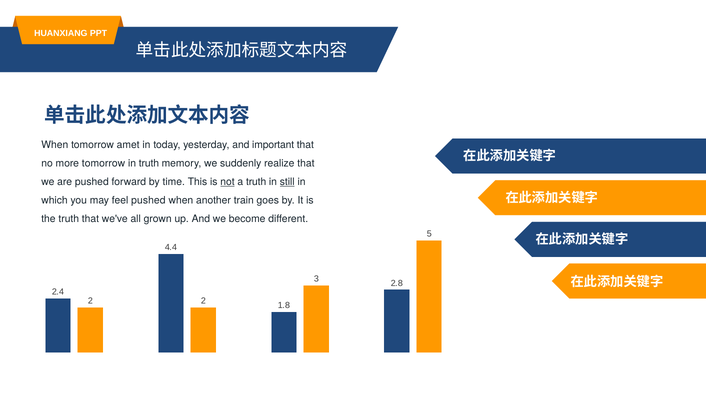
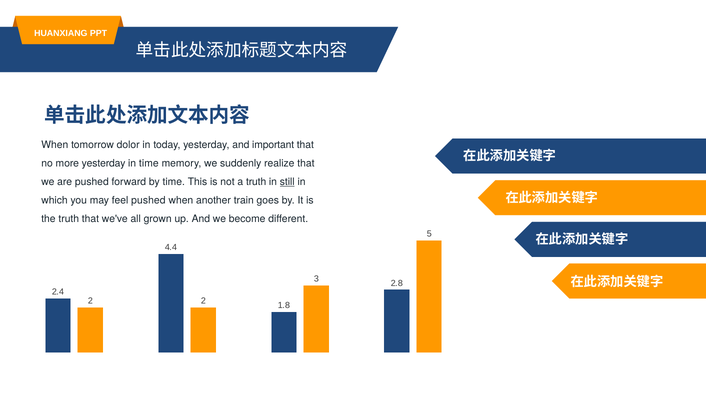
amet: amet -> dolor (128, 145)
more tomorrow: tomorrow -> yesterday (104, 163)
in truth: truth -> time (149, 163)
not underline: present -> none (227, 182)
